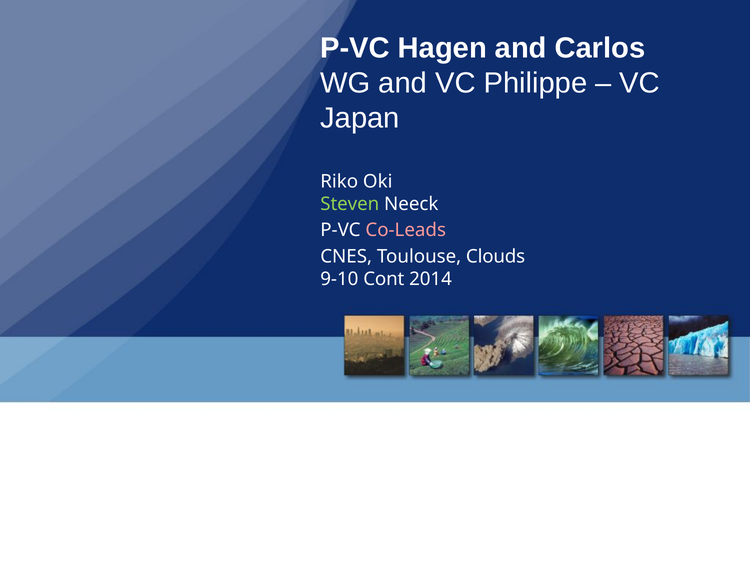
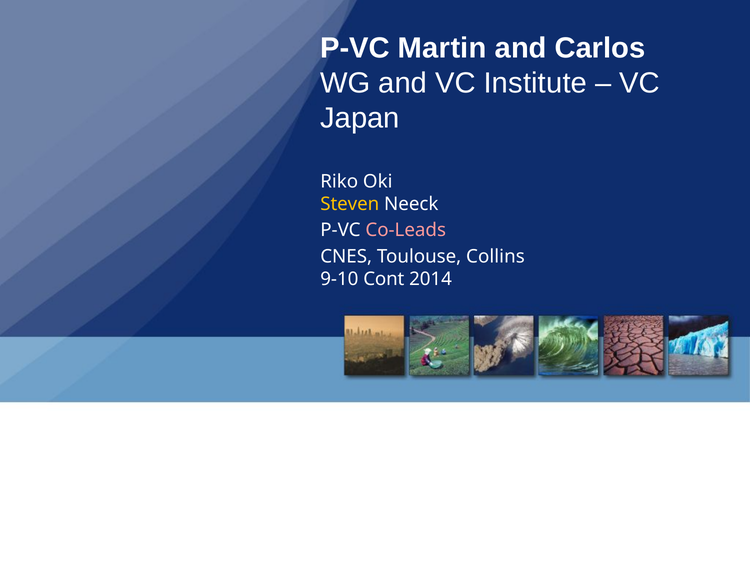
Hagen: Hagen -> Martin (442, 48)
Philippe: Philippe -> Institute (535, 83)
Steven colour: light green -> yellow (350, 204)
Clouds: Clouds -> Collins (495, 256)
